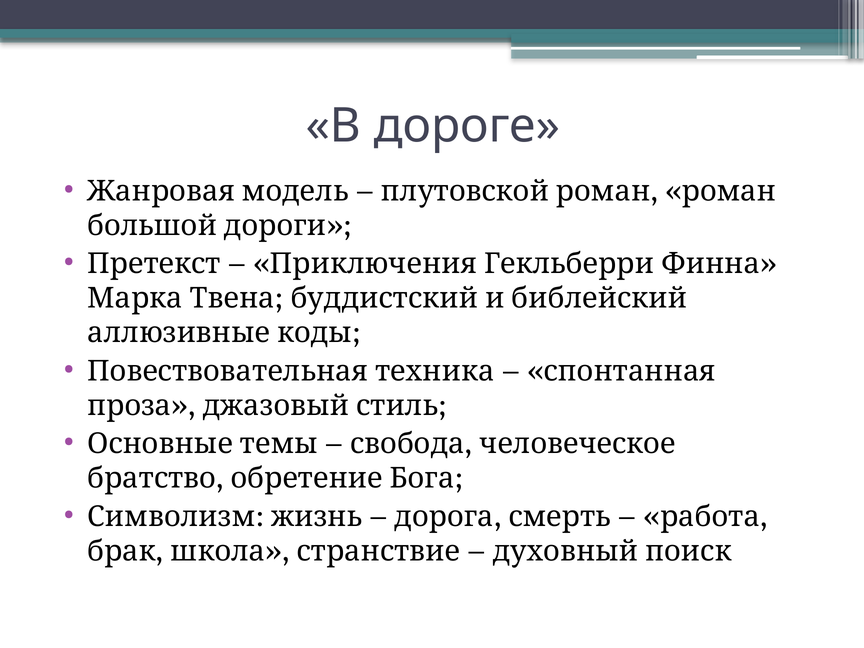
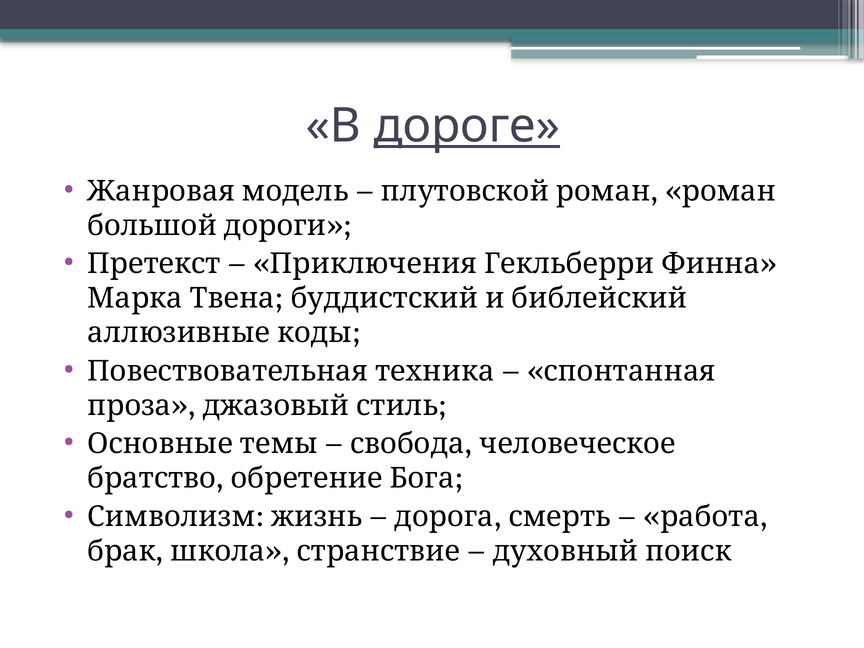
дороге underline: none -> present (467, 126)
